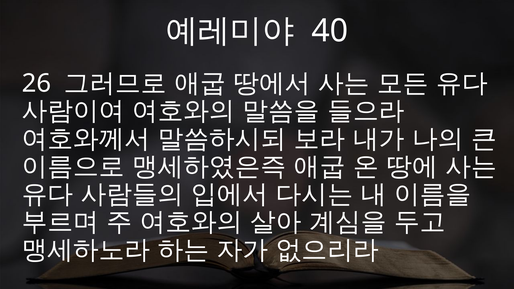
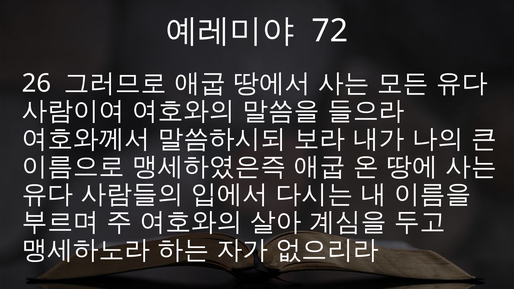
40: 40 -> 72 (330, 31)
